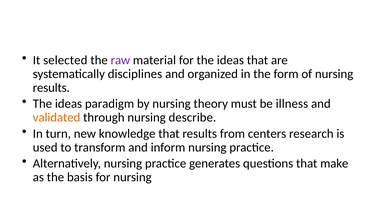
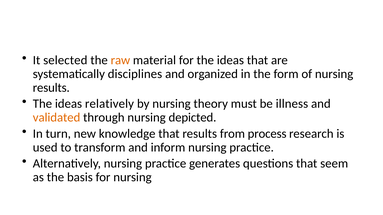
raw colour: purple -> orange (120, 60)
paradigm: paradigm -> relatively (109, 104)
describe: describe -> depicted (192, 118)
centers: centers -> process (267, 134)
make: make -> seem (334, 164)
